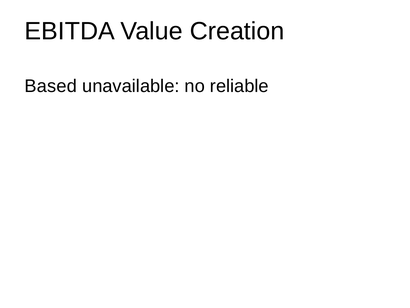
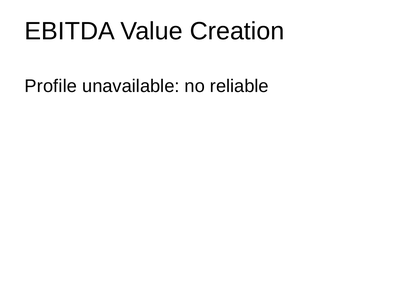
Based: Based -> Profile (51, 86)
